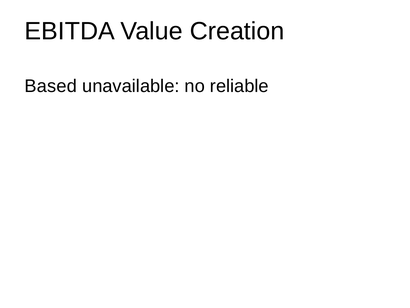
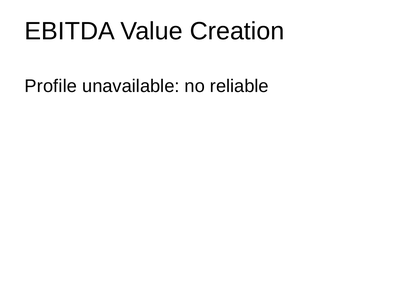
Based: Based -> Profile (51, 86)
